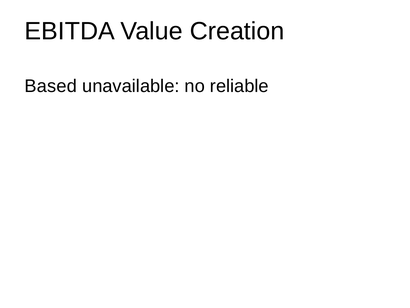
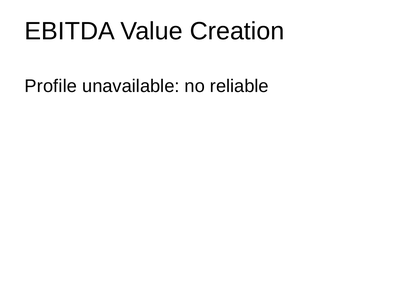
Based: Based -> Profile (51, 86)
